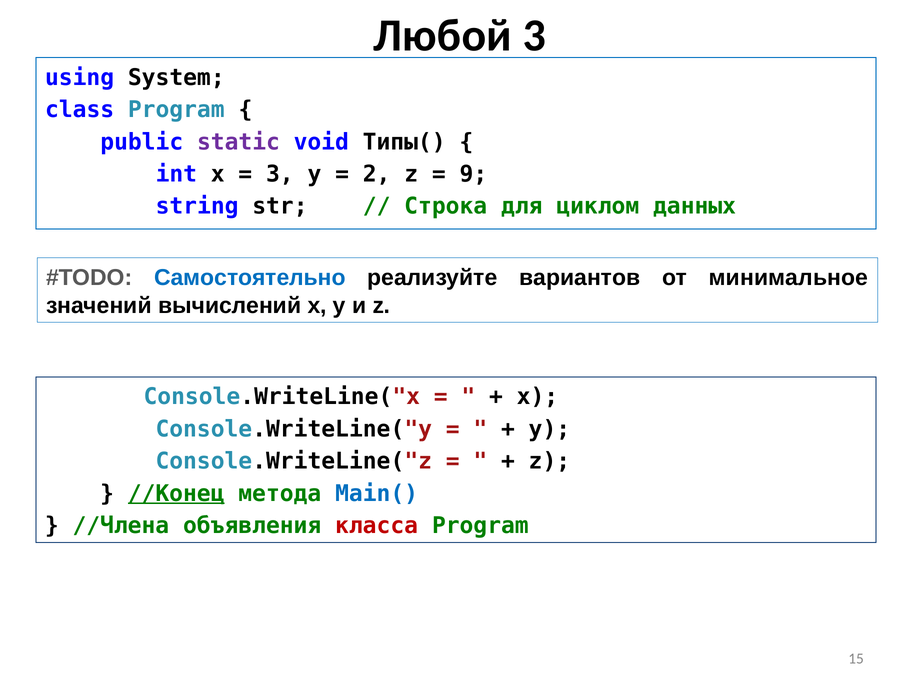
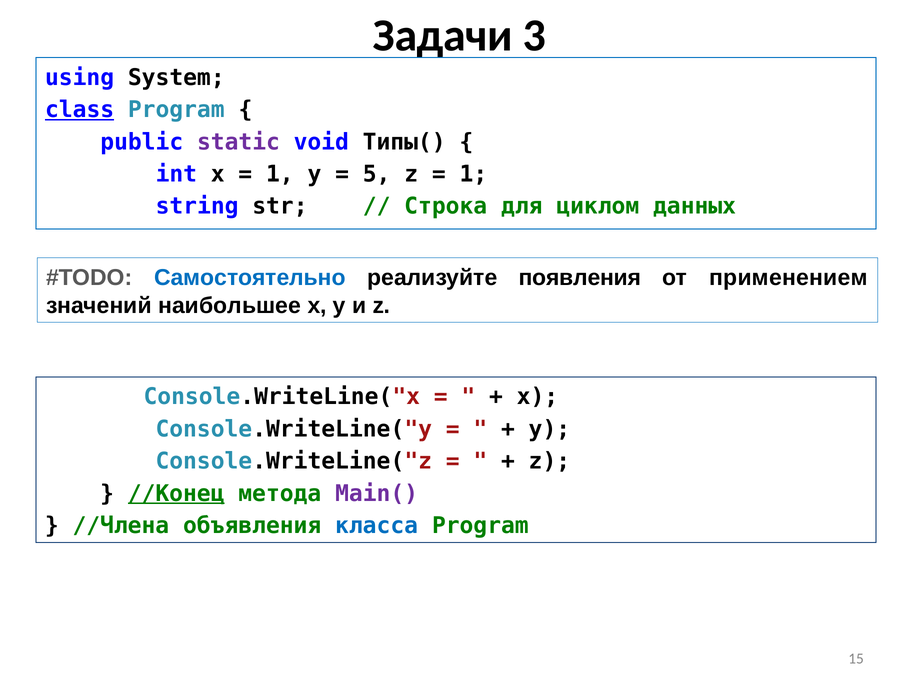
Любой: Любой -> Задачи (443, 35)
class underline: none -> present (80, 110)
3: 3 -> 1 (280, 174)
2: 2 -> 5 (377, 174)
9: 9 -> 1 (473, 174)
вариантов: вариантов -> появления (580, 278)
минимальное: минимальное -> применением (788, 278)
вычислений: вычислений -> наибольшее (230, 305)
Main( colour: blue -> purple (377, 493)
класса colour: red -> blue (377, 525)
